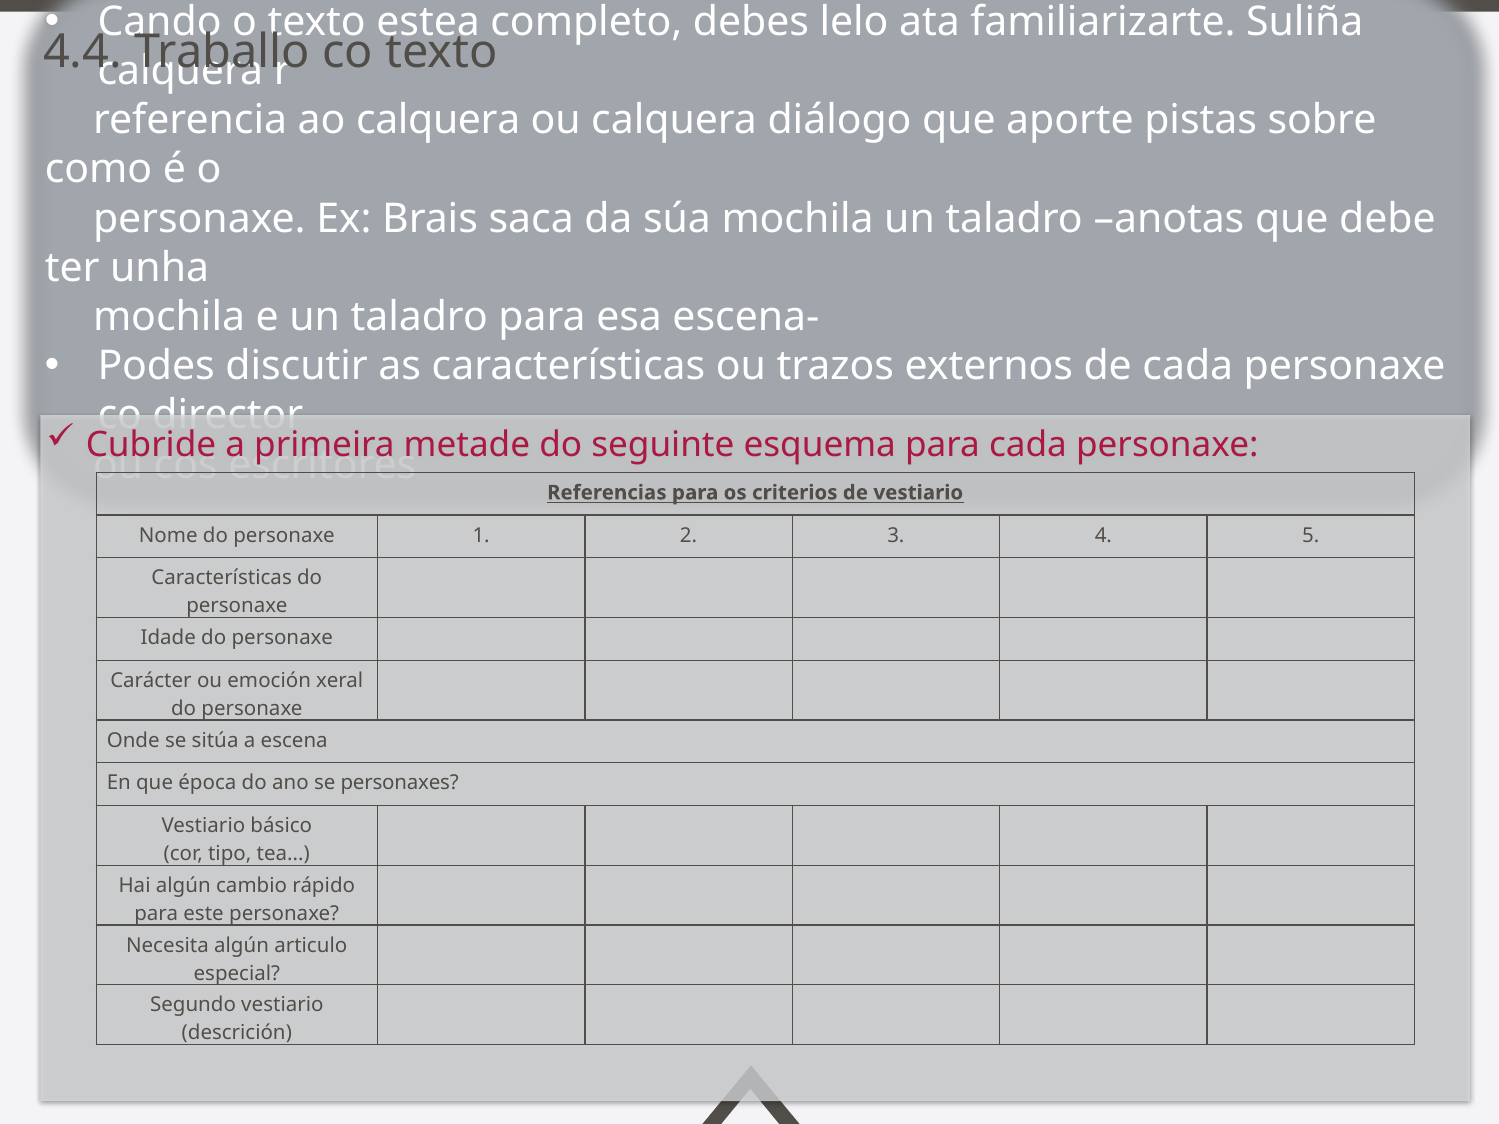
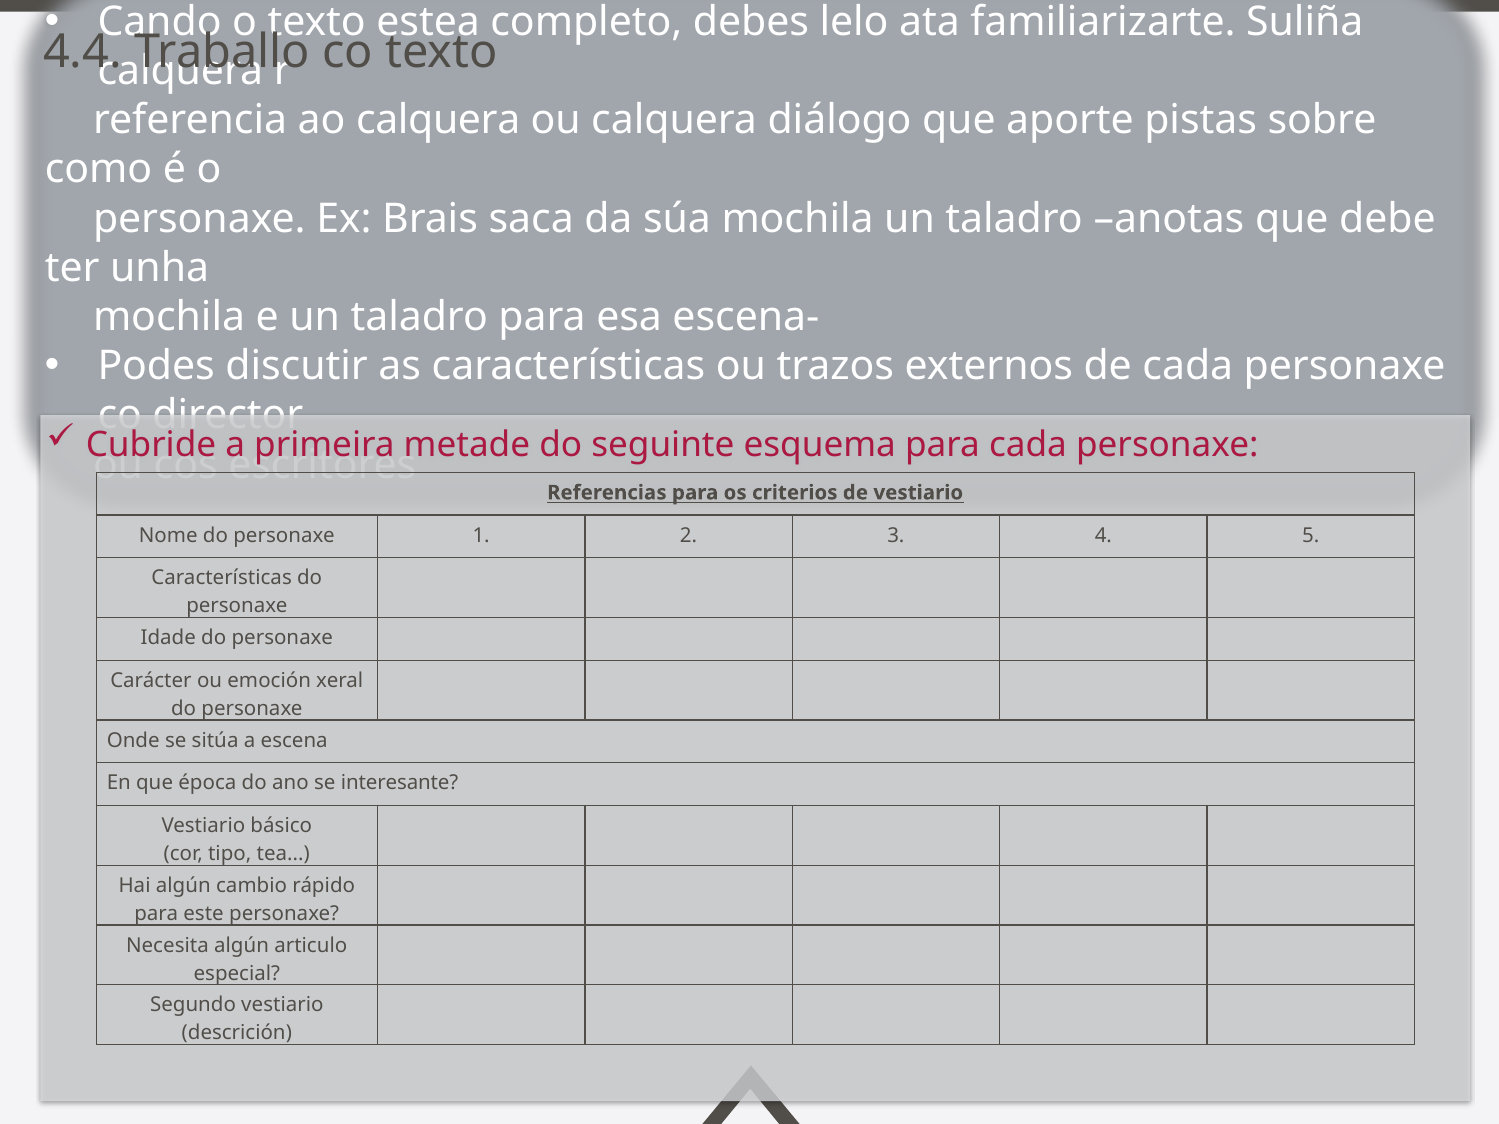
personaxes: personaxes -> interesante (400, 783)
